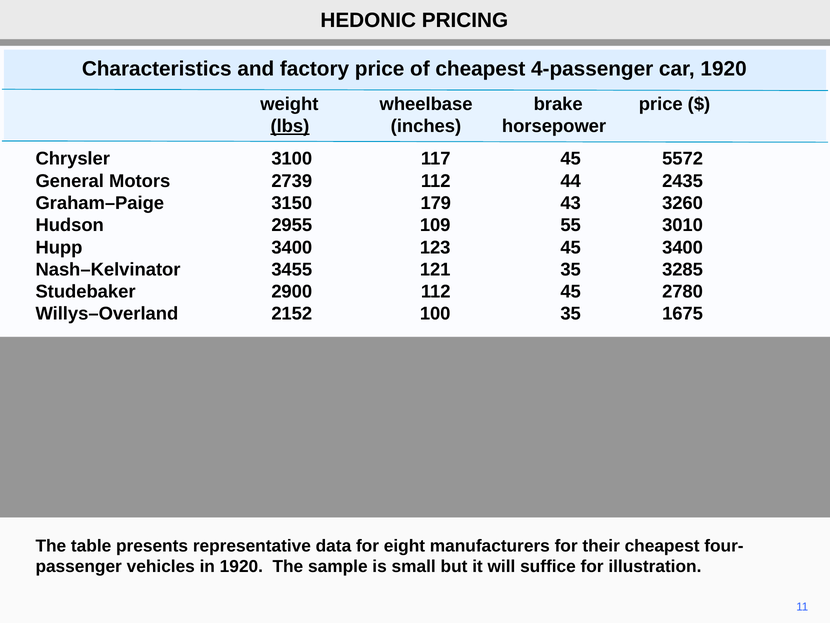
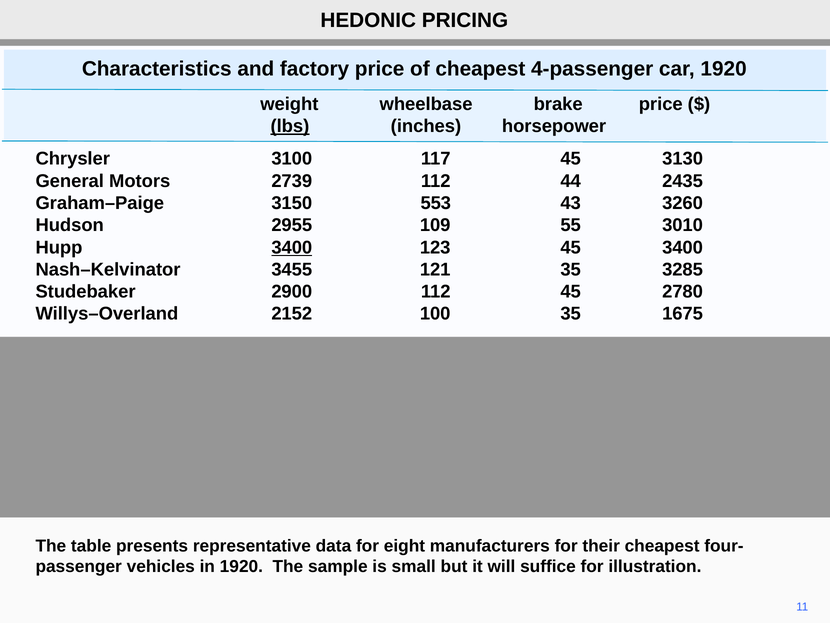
5572: 5572 -> 3130 (683, 159)
179: 179 -> 553 (436, 203)
3400 underline: none -> present (292, 247)
